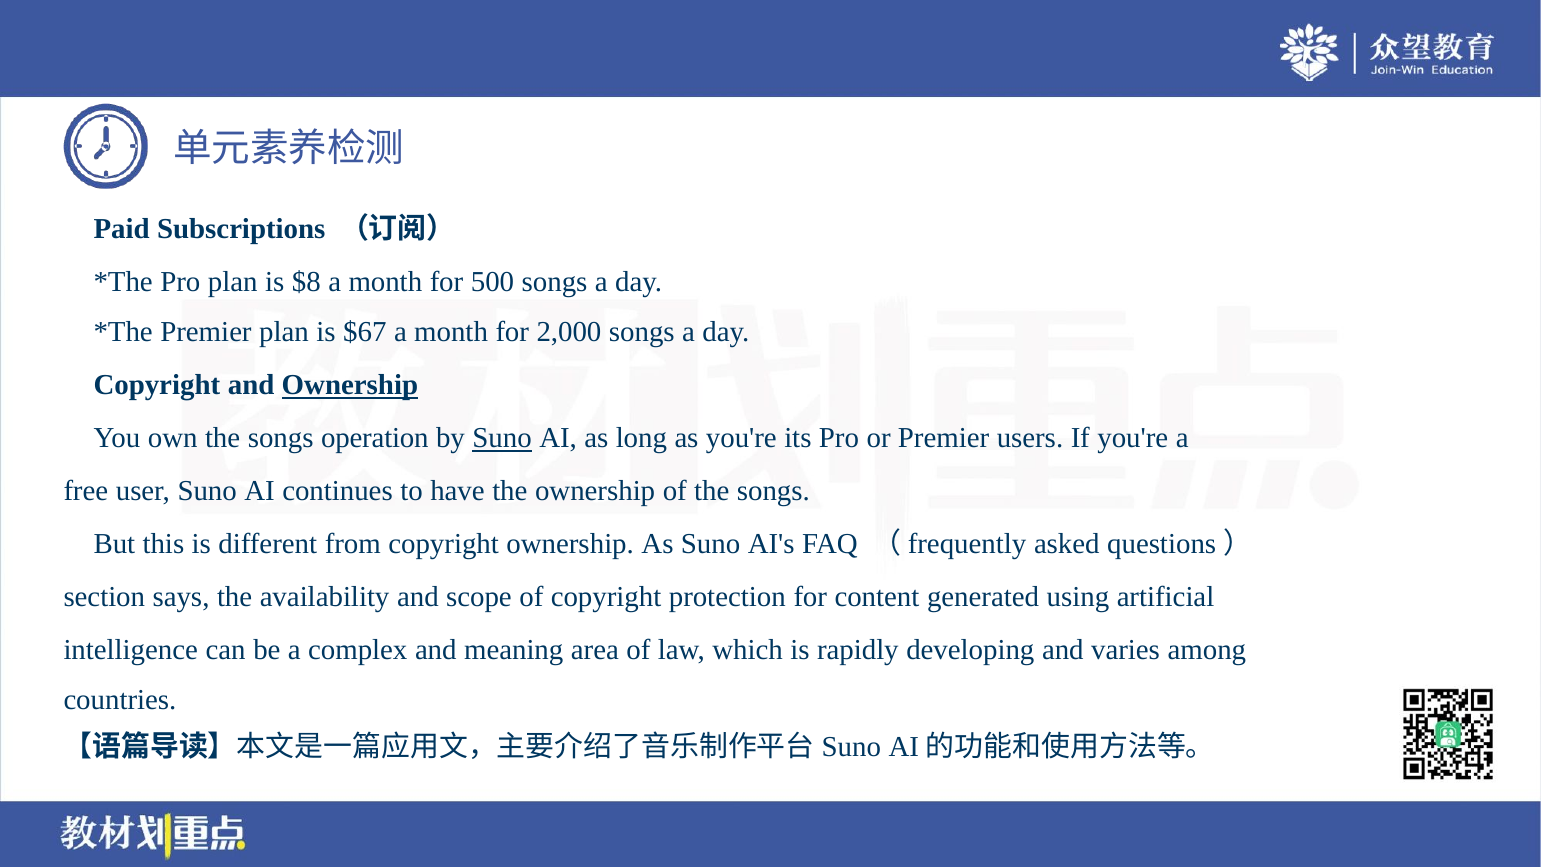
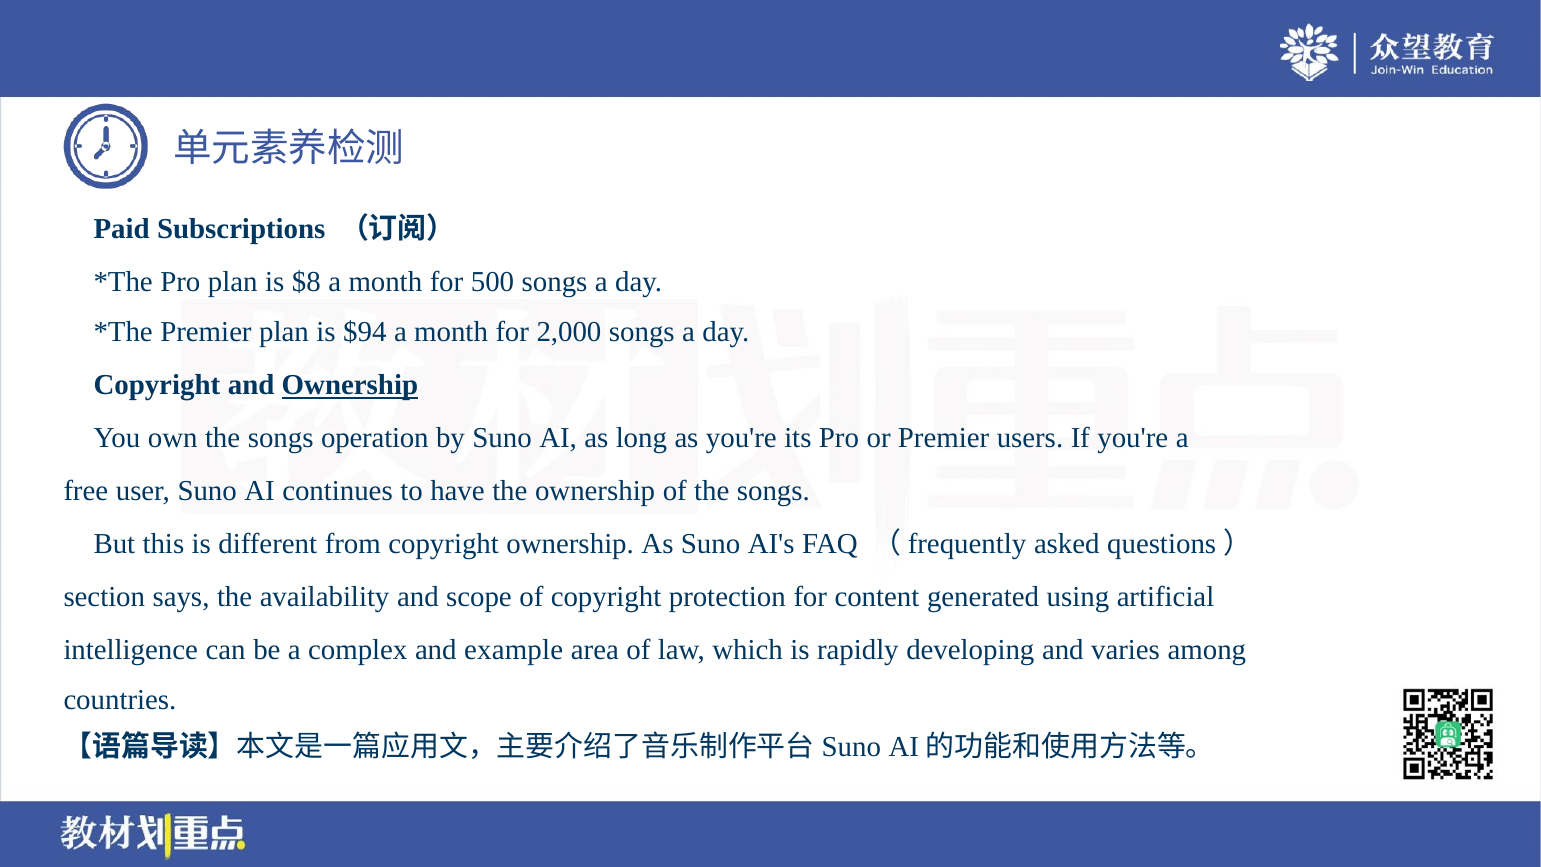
$67: $67 -> $94 (365, 331)
Suno underline: present -> none (502, 438)
meaning: meaning -> example (514, 650)
